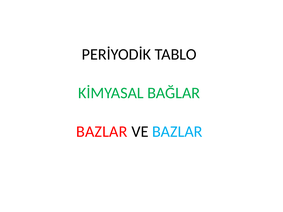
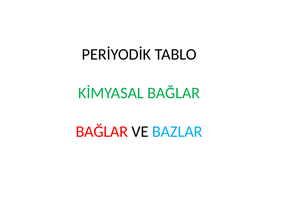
BAZLAR: BAZLAR -> BAĞLAR (102, 132)
